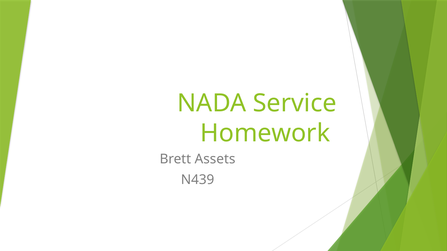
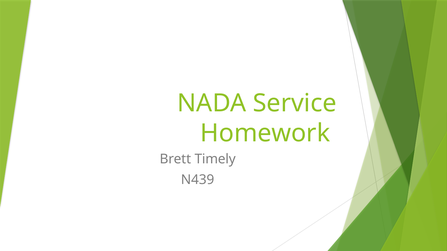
Assets: Assets -> Timely (215, 159)
